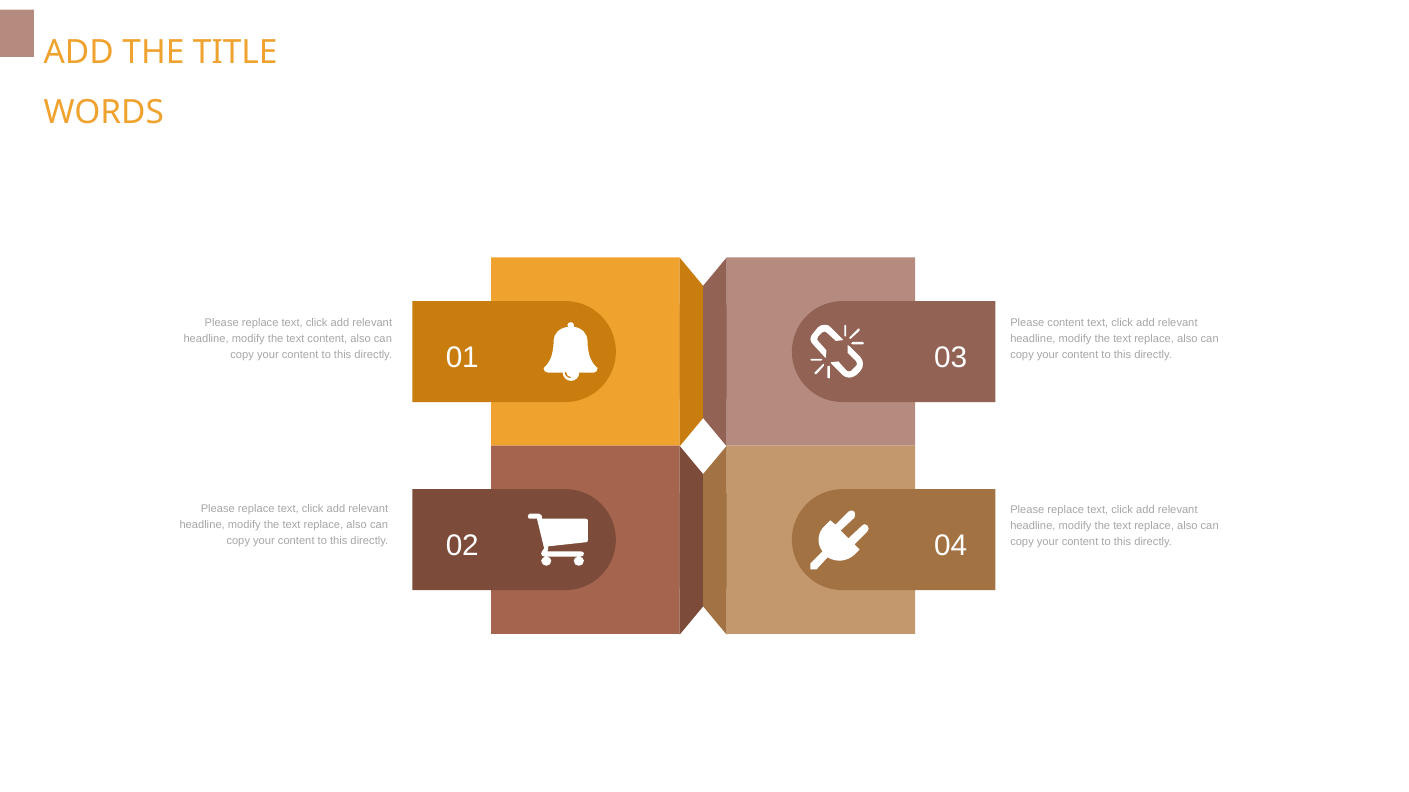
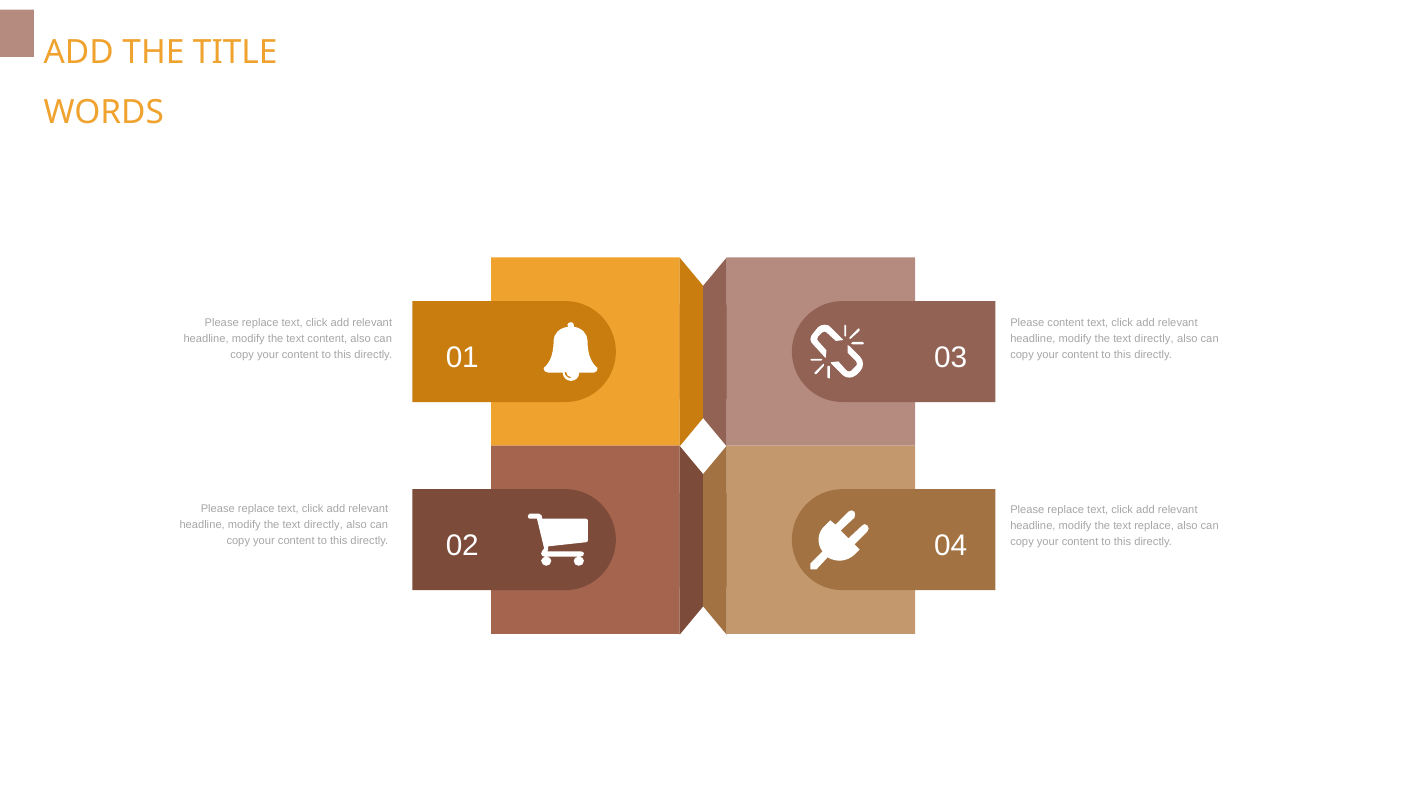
replace: replace -> directly (1154, 339)
replace: replace -> directly (323, 525)
